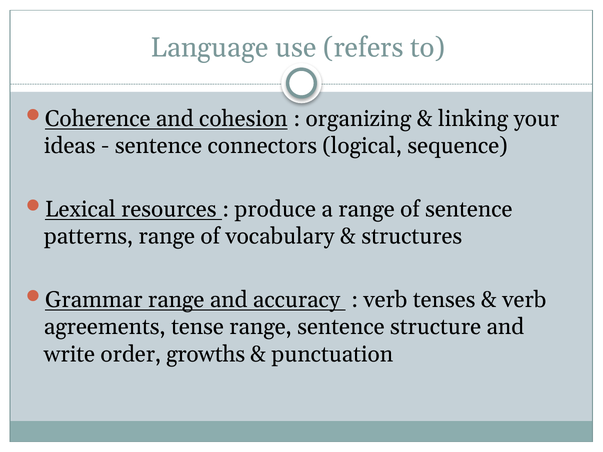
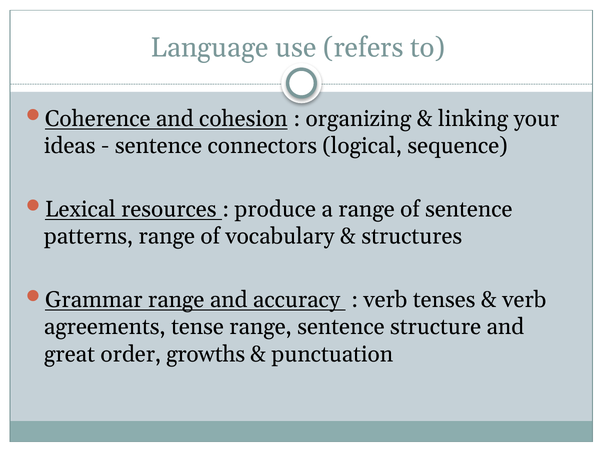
write: write -> great (69, 354)
